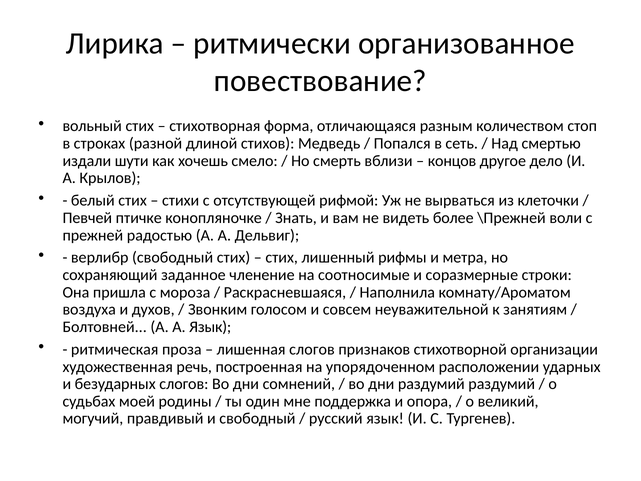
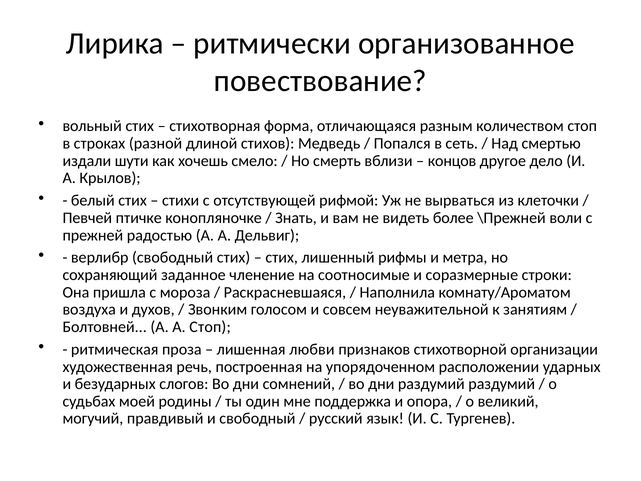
А Язык: Язык -> Стоп (210, 327)
лишенная слогов: слогов -> любви (312, 349)
